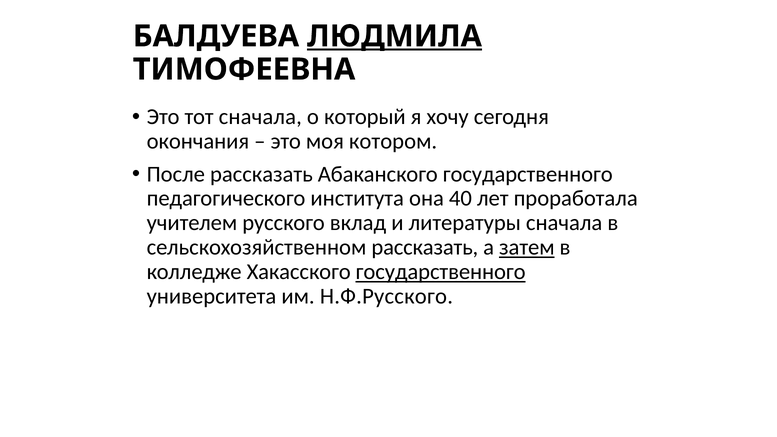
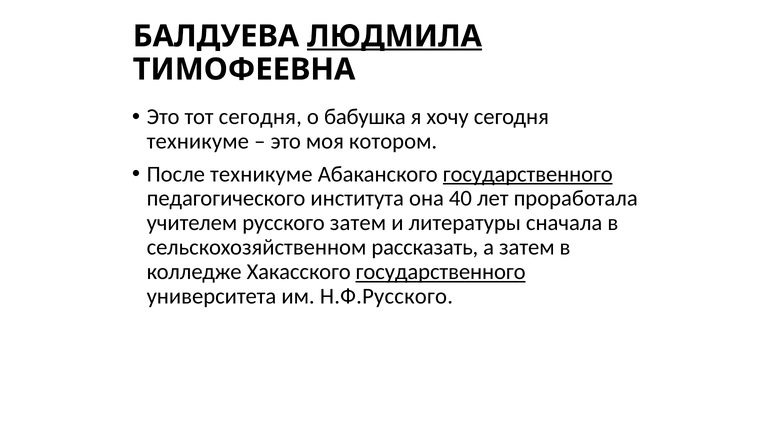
тот сначала: сначала -> сегодня (260, 117)
который: который -> бабушка (365, 117)
окончания: окончания -> техникуме (198, 141)
После рассказать: рассказать -> техникуме (261, 174)
государственного underline: none -> present (528, 174)
русского вклад: вклад -> затем (358, 223)
затем underline: present -> none (527, 248)
